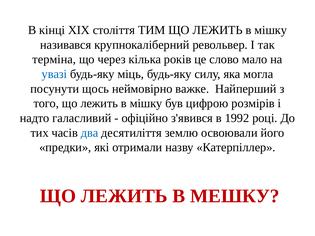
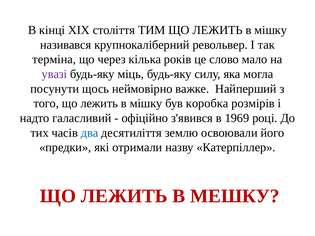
увазі colour: blue -> purple (54, 74)
цифрою: цифрою -> коробка (207, 104)
1992: 1992 -> 1969 (237, 118)
